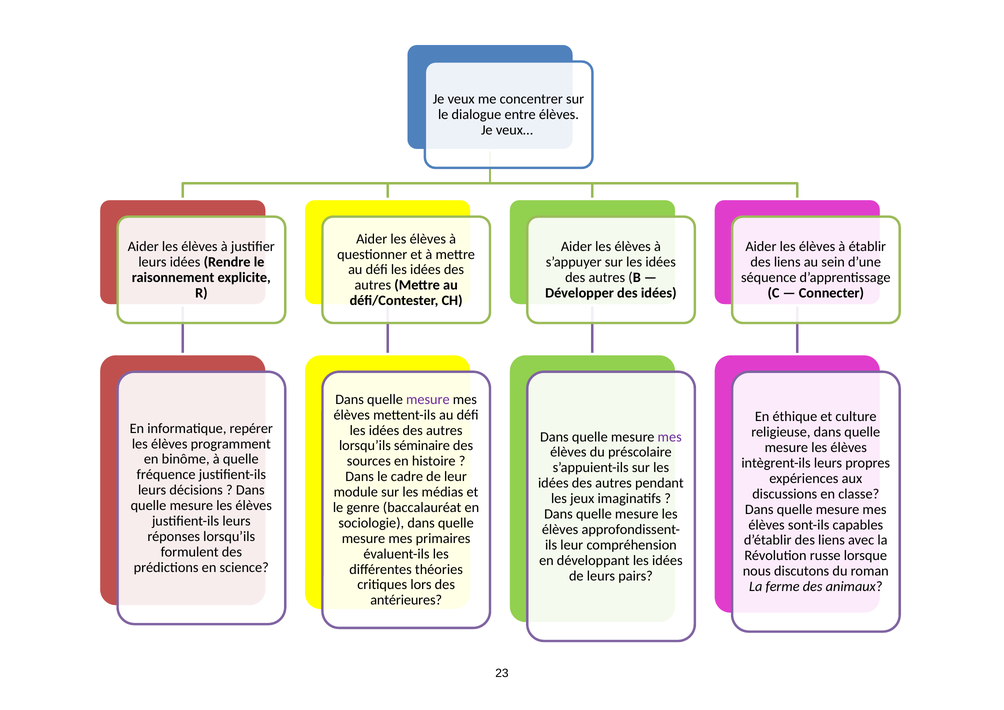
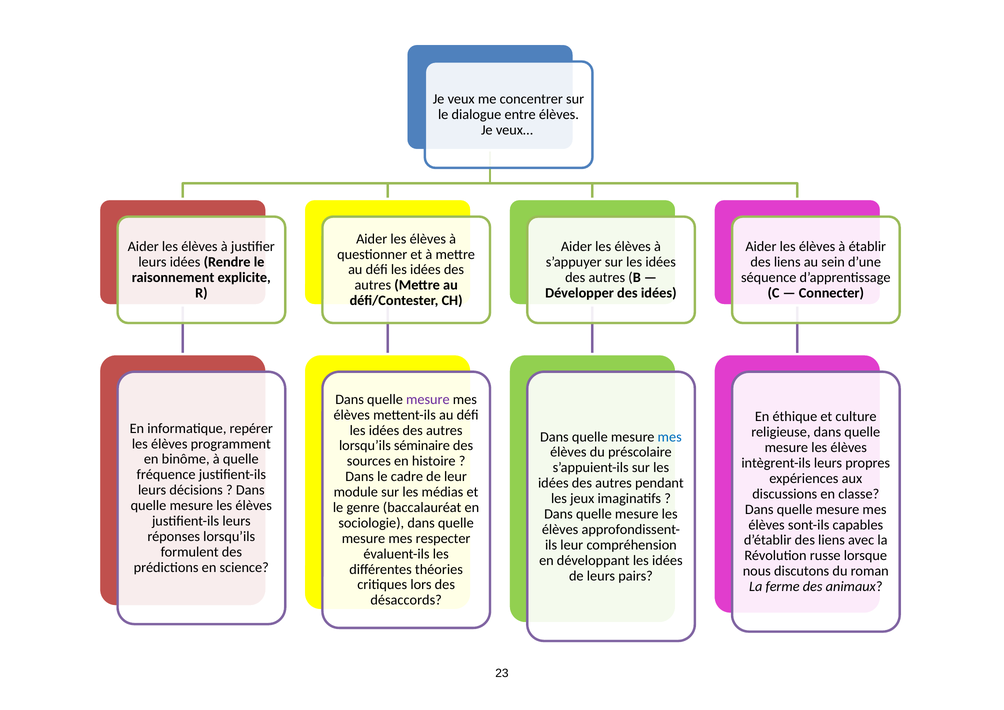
mes colour: purple -> blue (670, 437)
primaires: primaires -> respecter (443, 538)
antérieures: antérieures -> désaccords (406, 600)
